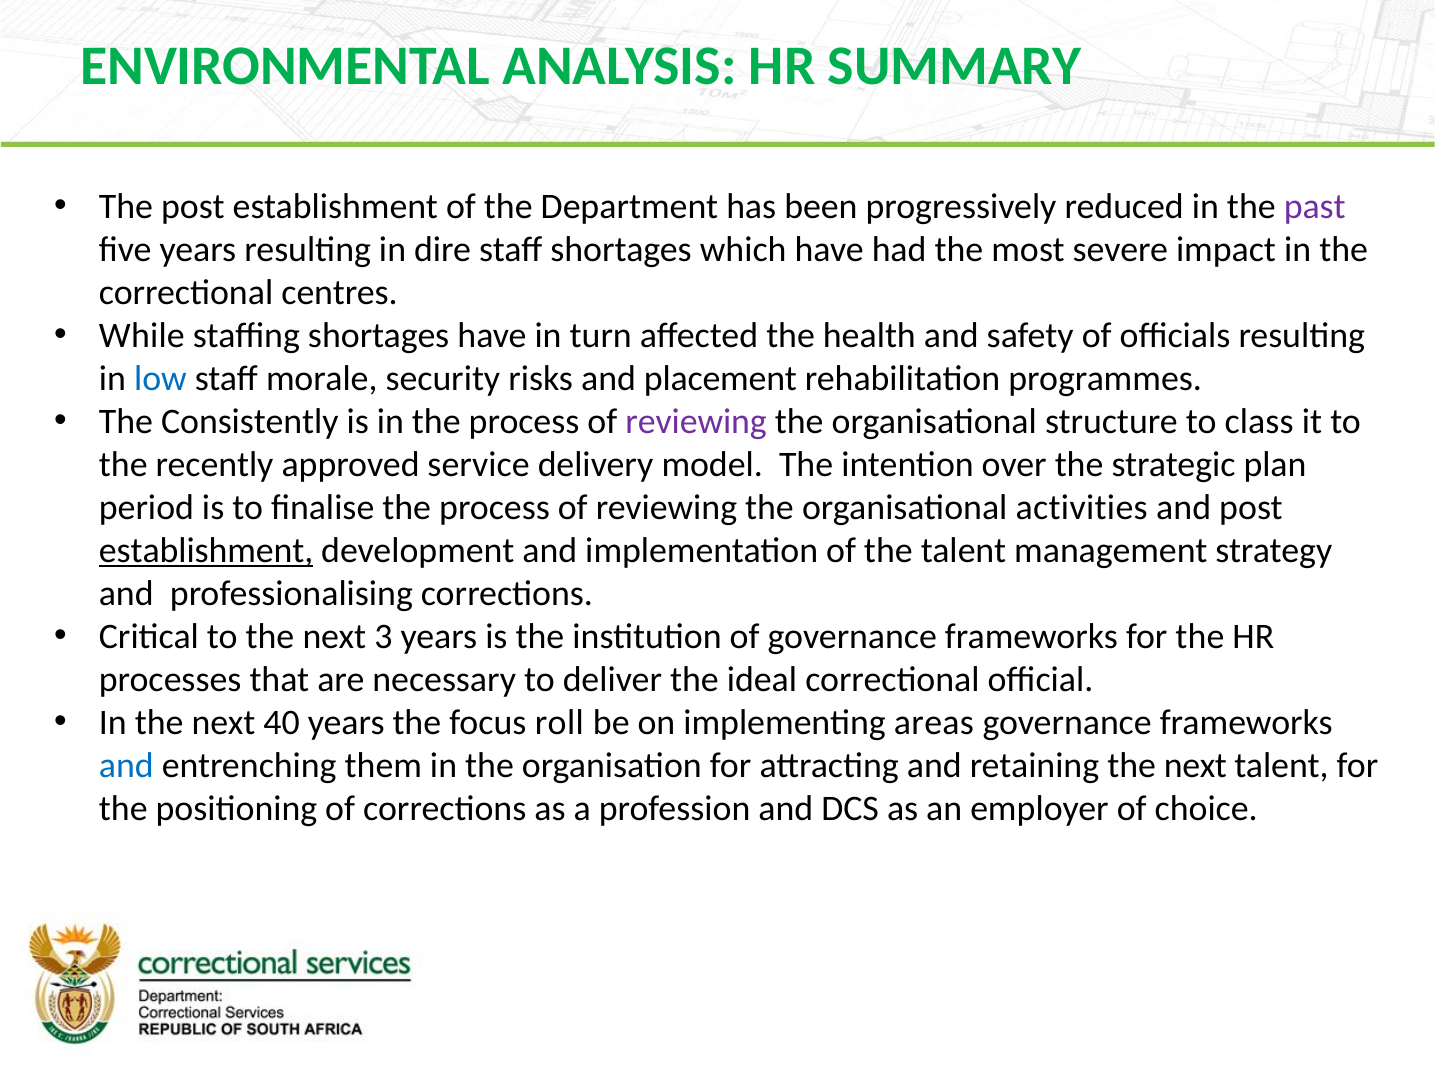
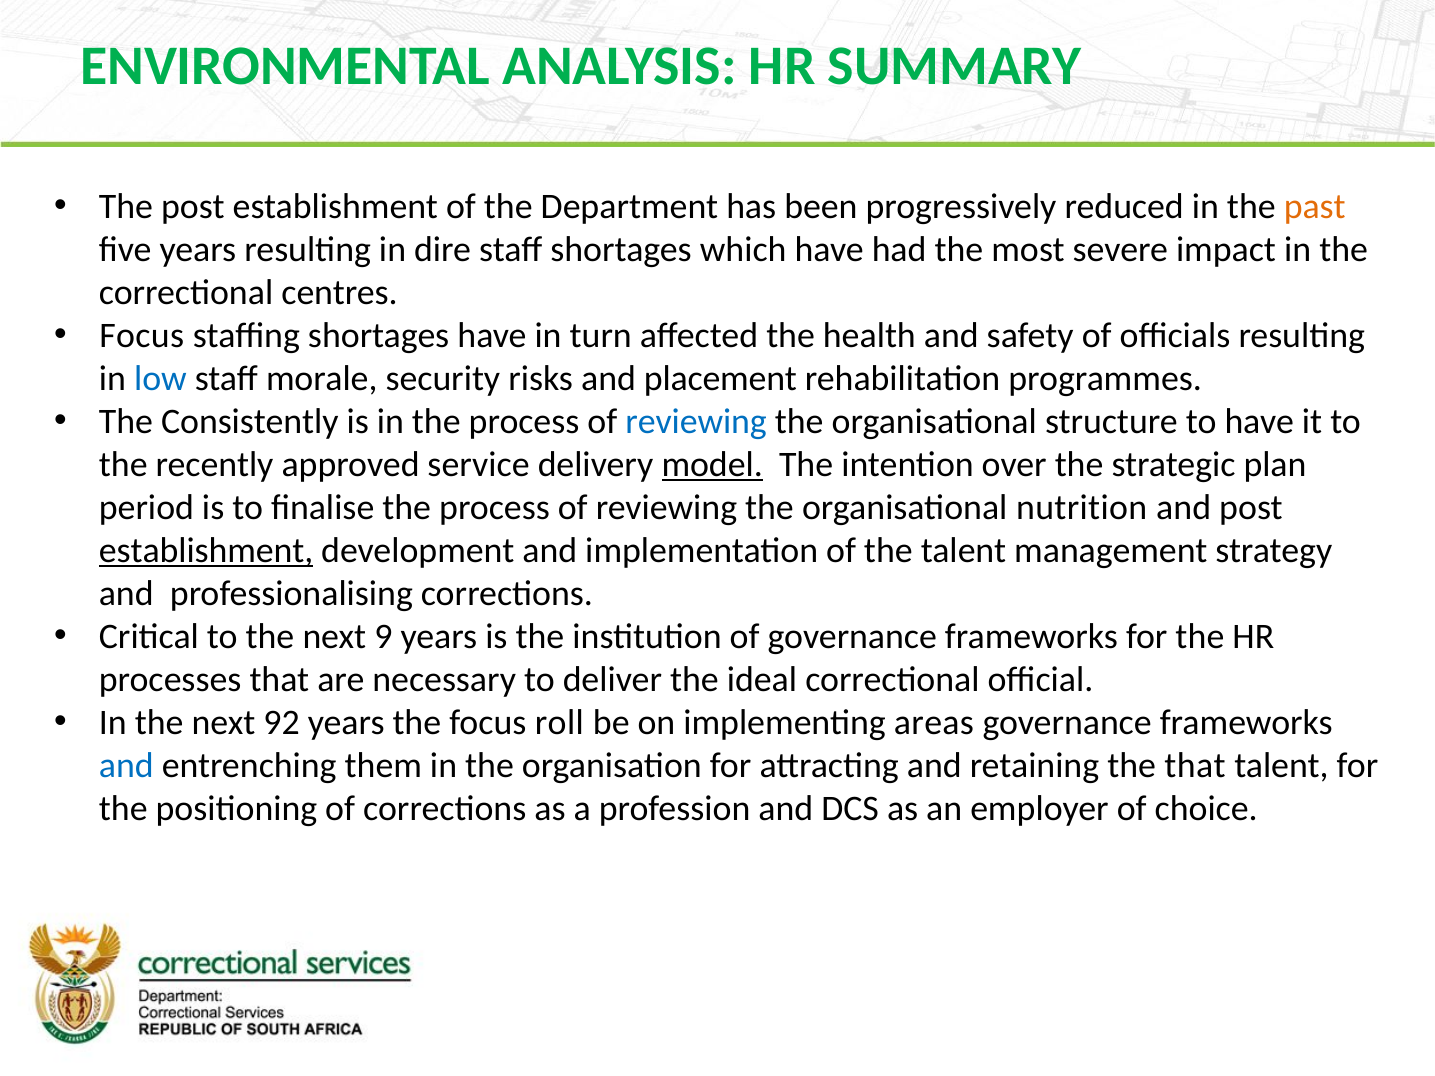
past colour: purple -> orange (1315, 206)
While: While -> Focus (142, 335)
reviewing colour: purple -> blue (696, 422)
to class: class -> have (1259, 422)
model underline: none -> present (712, 465)
activities: activities -> nutrition (1082, 508)
3: 3 -> 9 (383, 637)
40: 40 -> 92 (282, 723)
retaining the next: next -> that (1195, 766)
